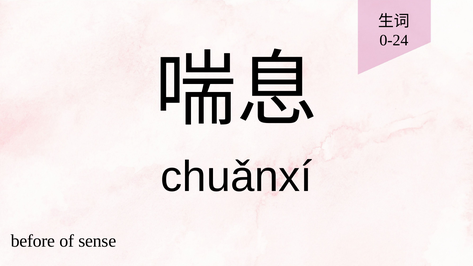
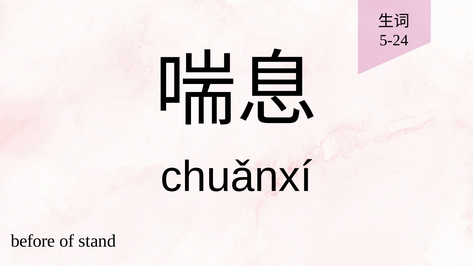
0-24: 0-24 -> 5-24 (394, 40)
sense: sense -> stand (97, 241)
